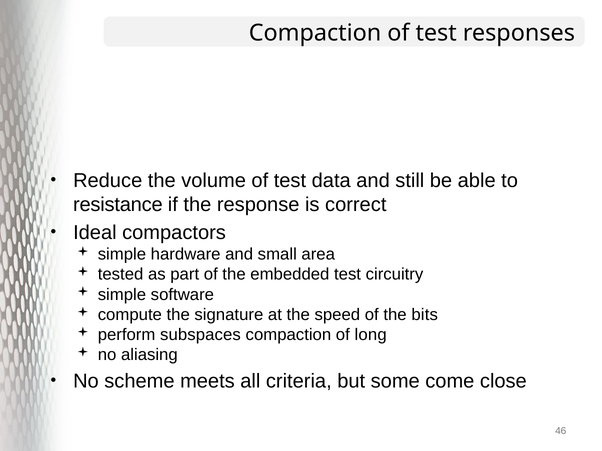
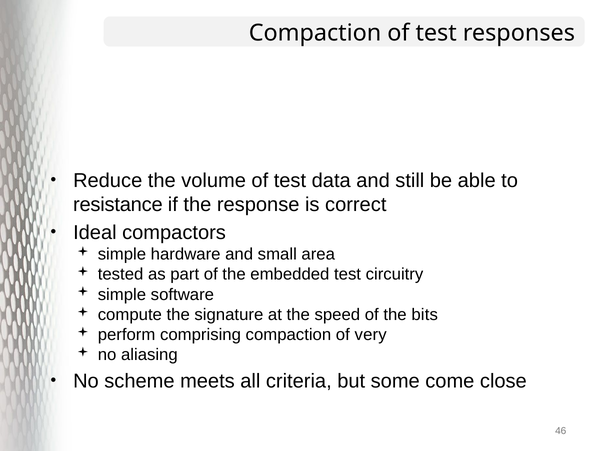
subspaces: subspaces -> comprising (200, 335)
long: long -> very (371, 335)
